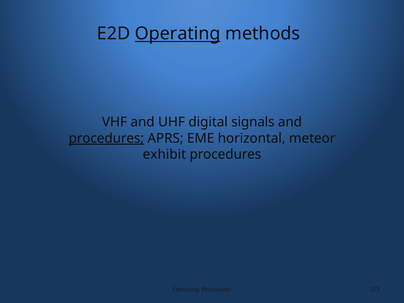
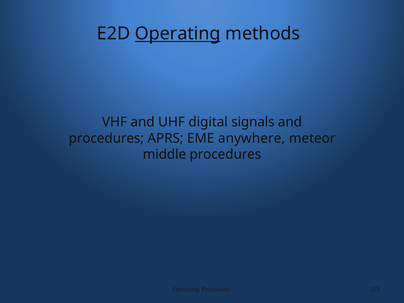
procedures underline: present -> none (106, 138)
horizontal: horizontal -> anywhere (252, 138)
exhibit: exhibit -> middle (164, 154)
